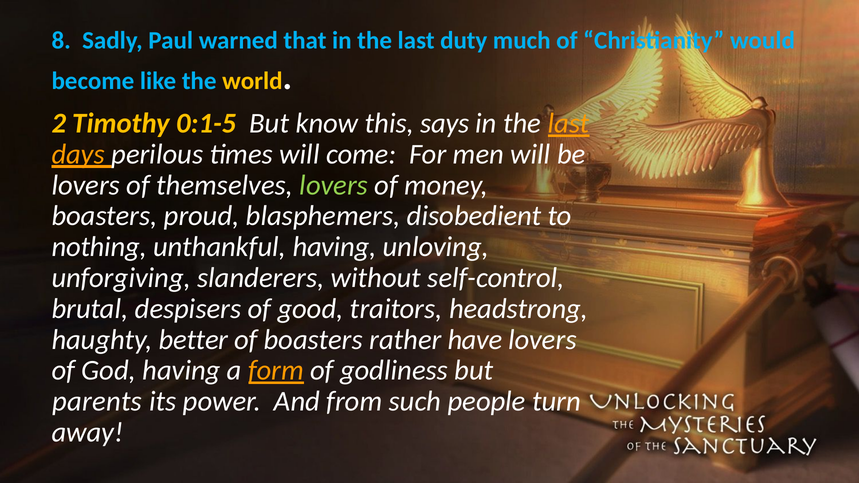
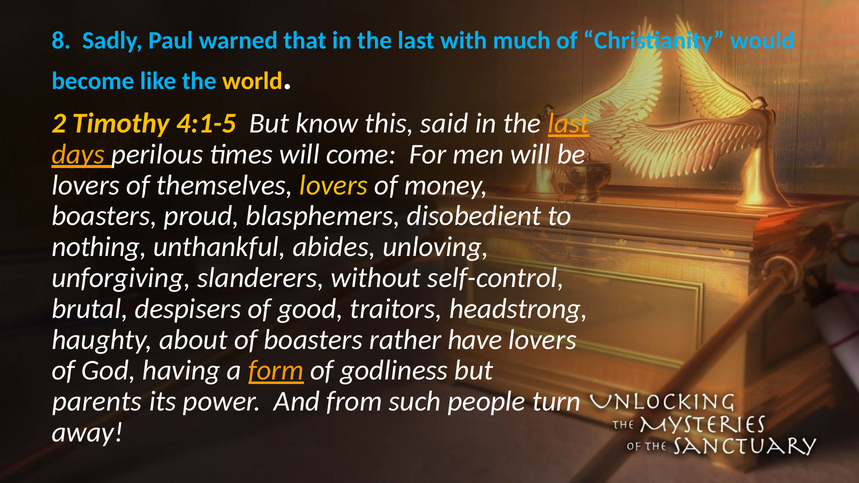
duty: duty -> with (464, 40)
0:1-5: 0:1-5 -> 4:1-5 (206, 123)
says: says -> said (444, 123)
lovers colour: light green -> yellow (334, 185)
unthankful having: having -> abides (334, 247)
better: better -> about (193, 340)
